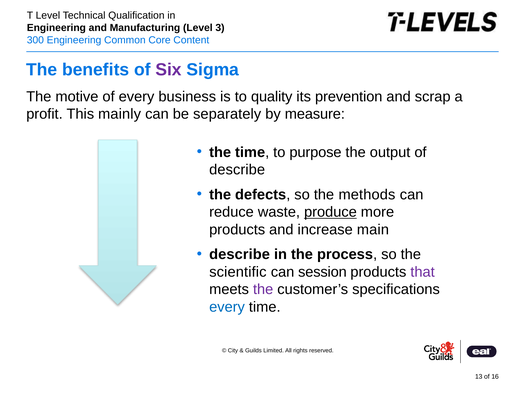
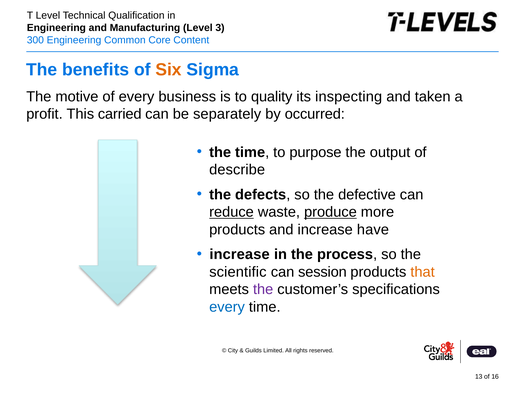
Six colour: purple -> orange (169, 70)
prevention: prevention -> inspecting (349, 97)
scrap: scrap -> taken (433, 97)
mainly: mainly -> carried (120, 114)
measure: measure -> occurred (315, 114)
methods: methods -> defective (367, 194)
reduce underline: none -> present (231, 212)
main: main -> have (373, 229)
describe: describe -> increase (240, 254)
that colour: purple -> orange (423, 272)
